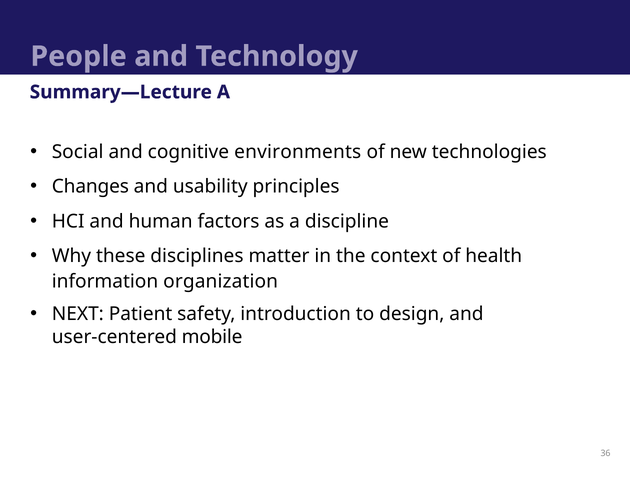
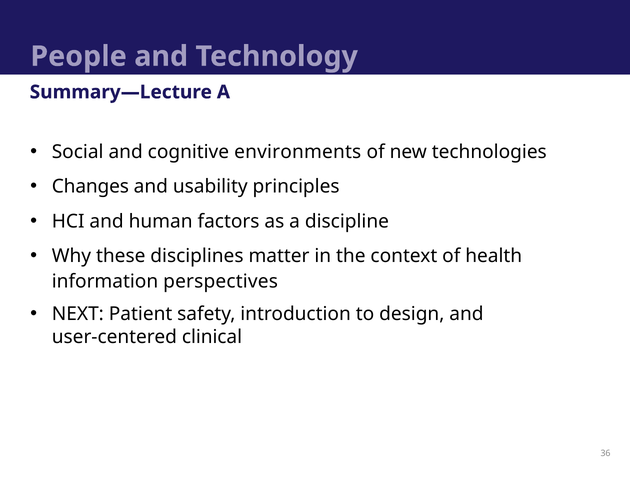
organization: organization -> perspectives (221, 281)
mobile: mobile -> clinical (212, 337)
